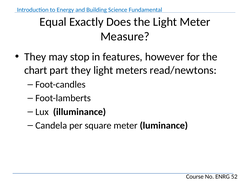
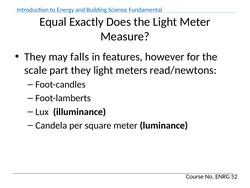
stop: stop -> falls (80, 57)
chart: chart -> scale (36, 70)
